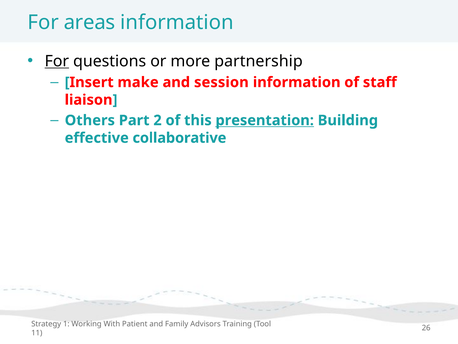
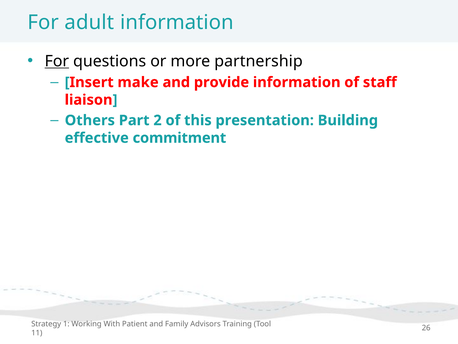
areas: areas -> adult (89, 22)
session: session -> provide (221, 82)
presentation underline: present -> none (265, 120)
collaborative: collaborative -> commitment (179, 138)
